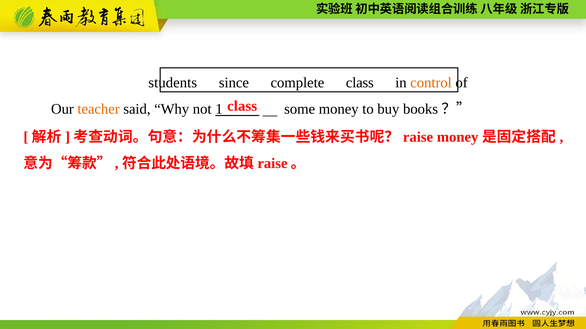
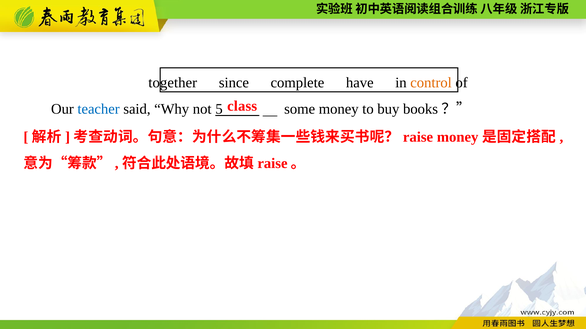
students: students -> together (173, 83)
complete class: class -> have (360, 83)
teacher colour: orange -> blue (99, 109)
1: 1 -> 5 (219, 109)
